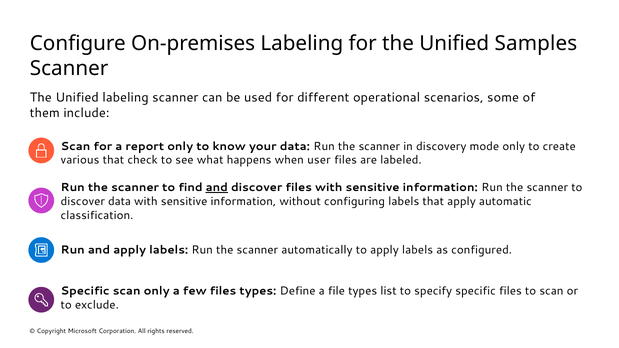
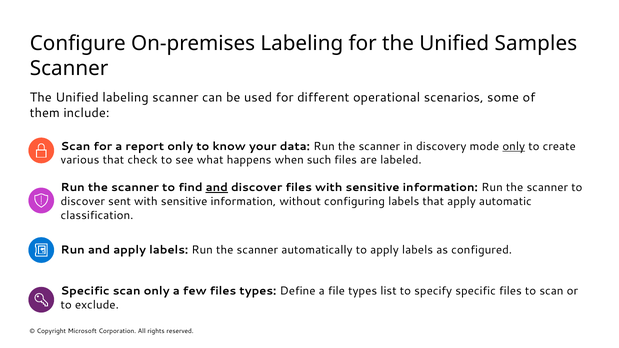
only underline: none -> present (514, 146)
user: user -> such (319, 160)
discover data: data -> sent (120, 202)
